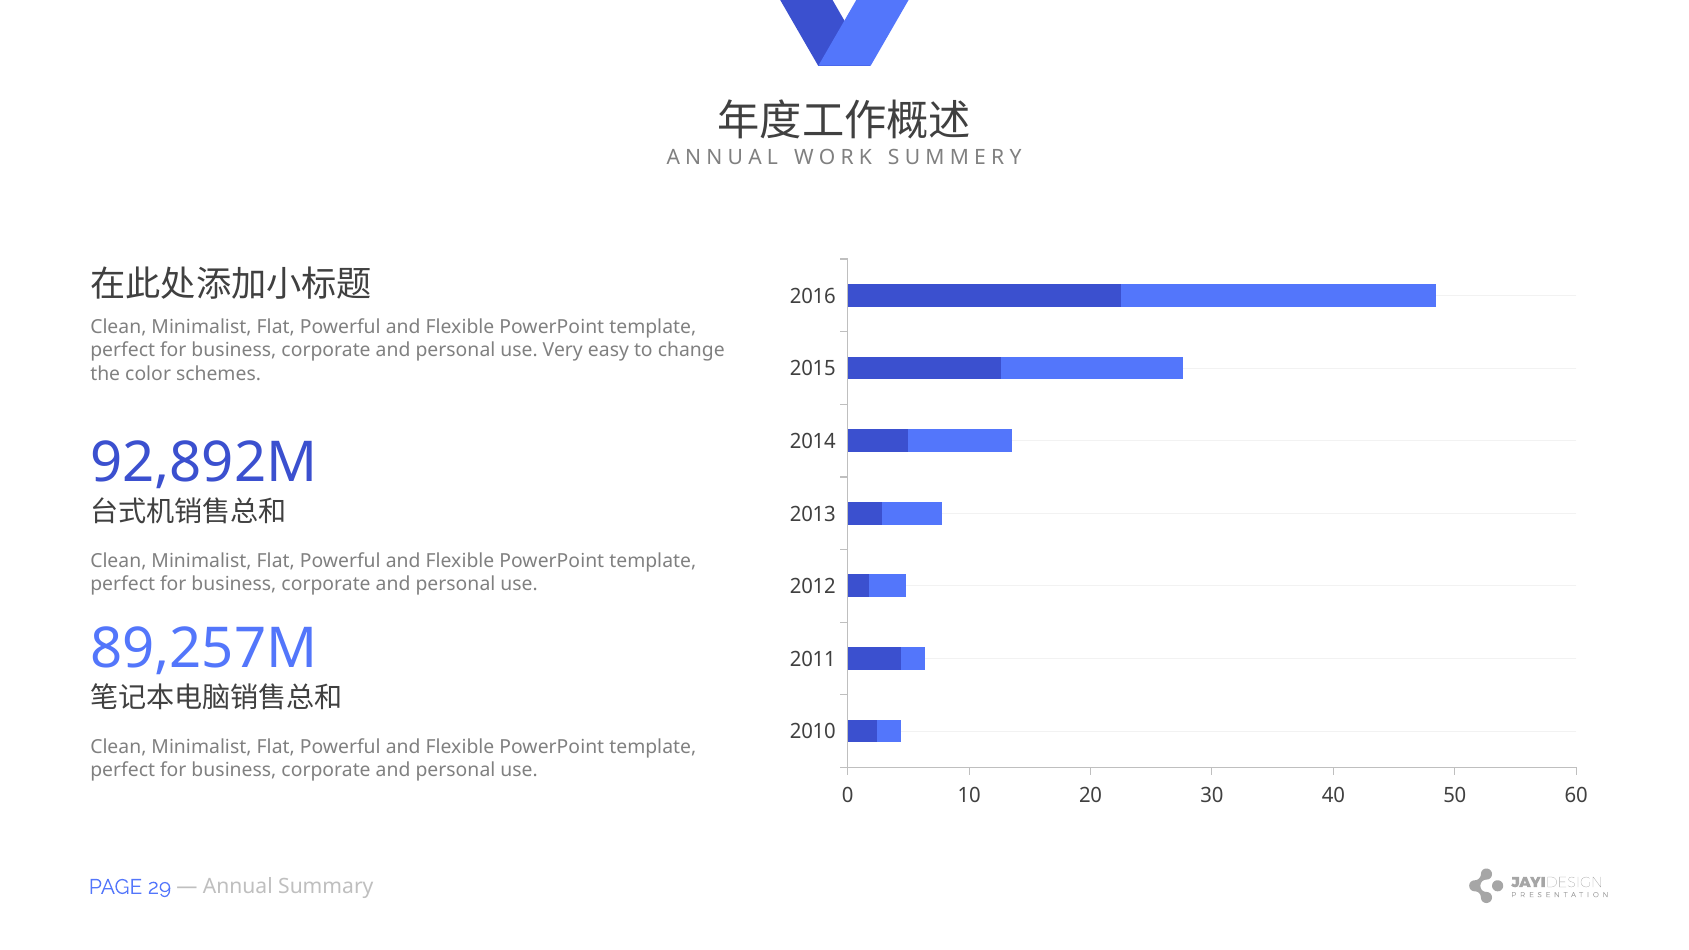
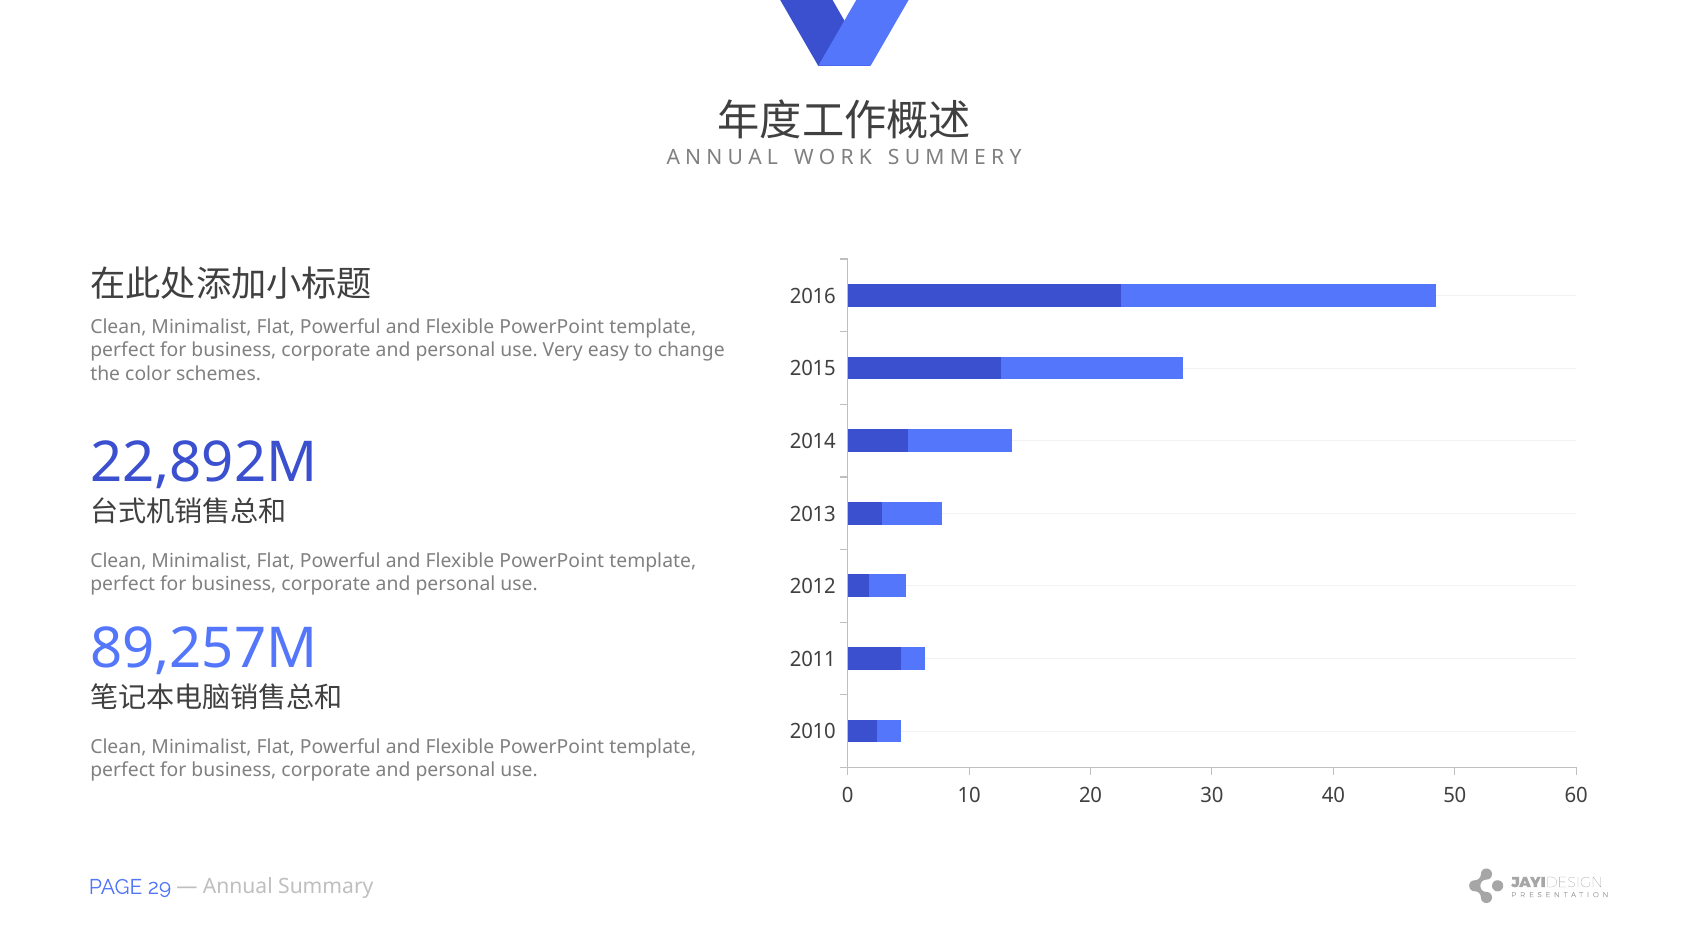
92,892M: 92,892M -> 22,892M (204, 463)
